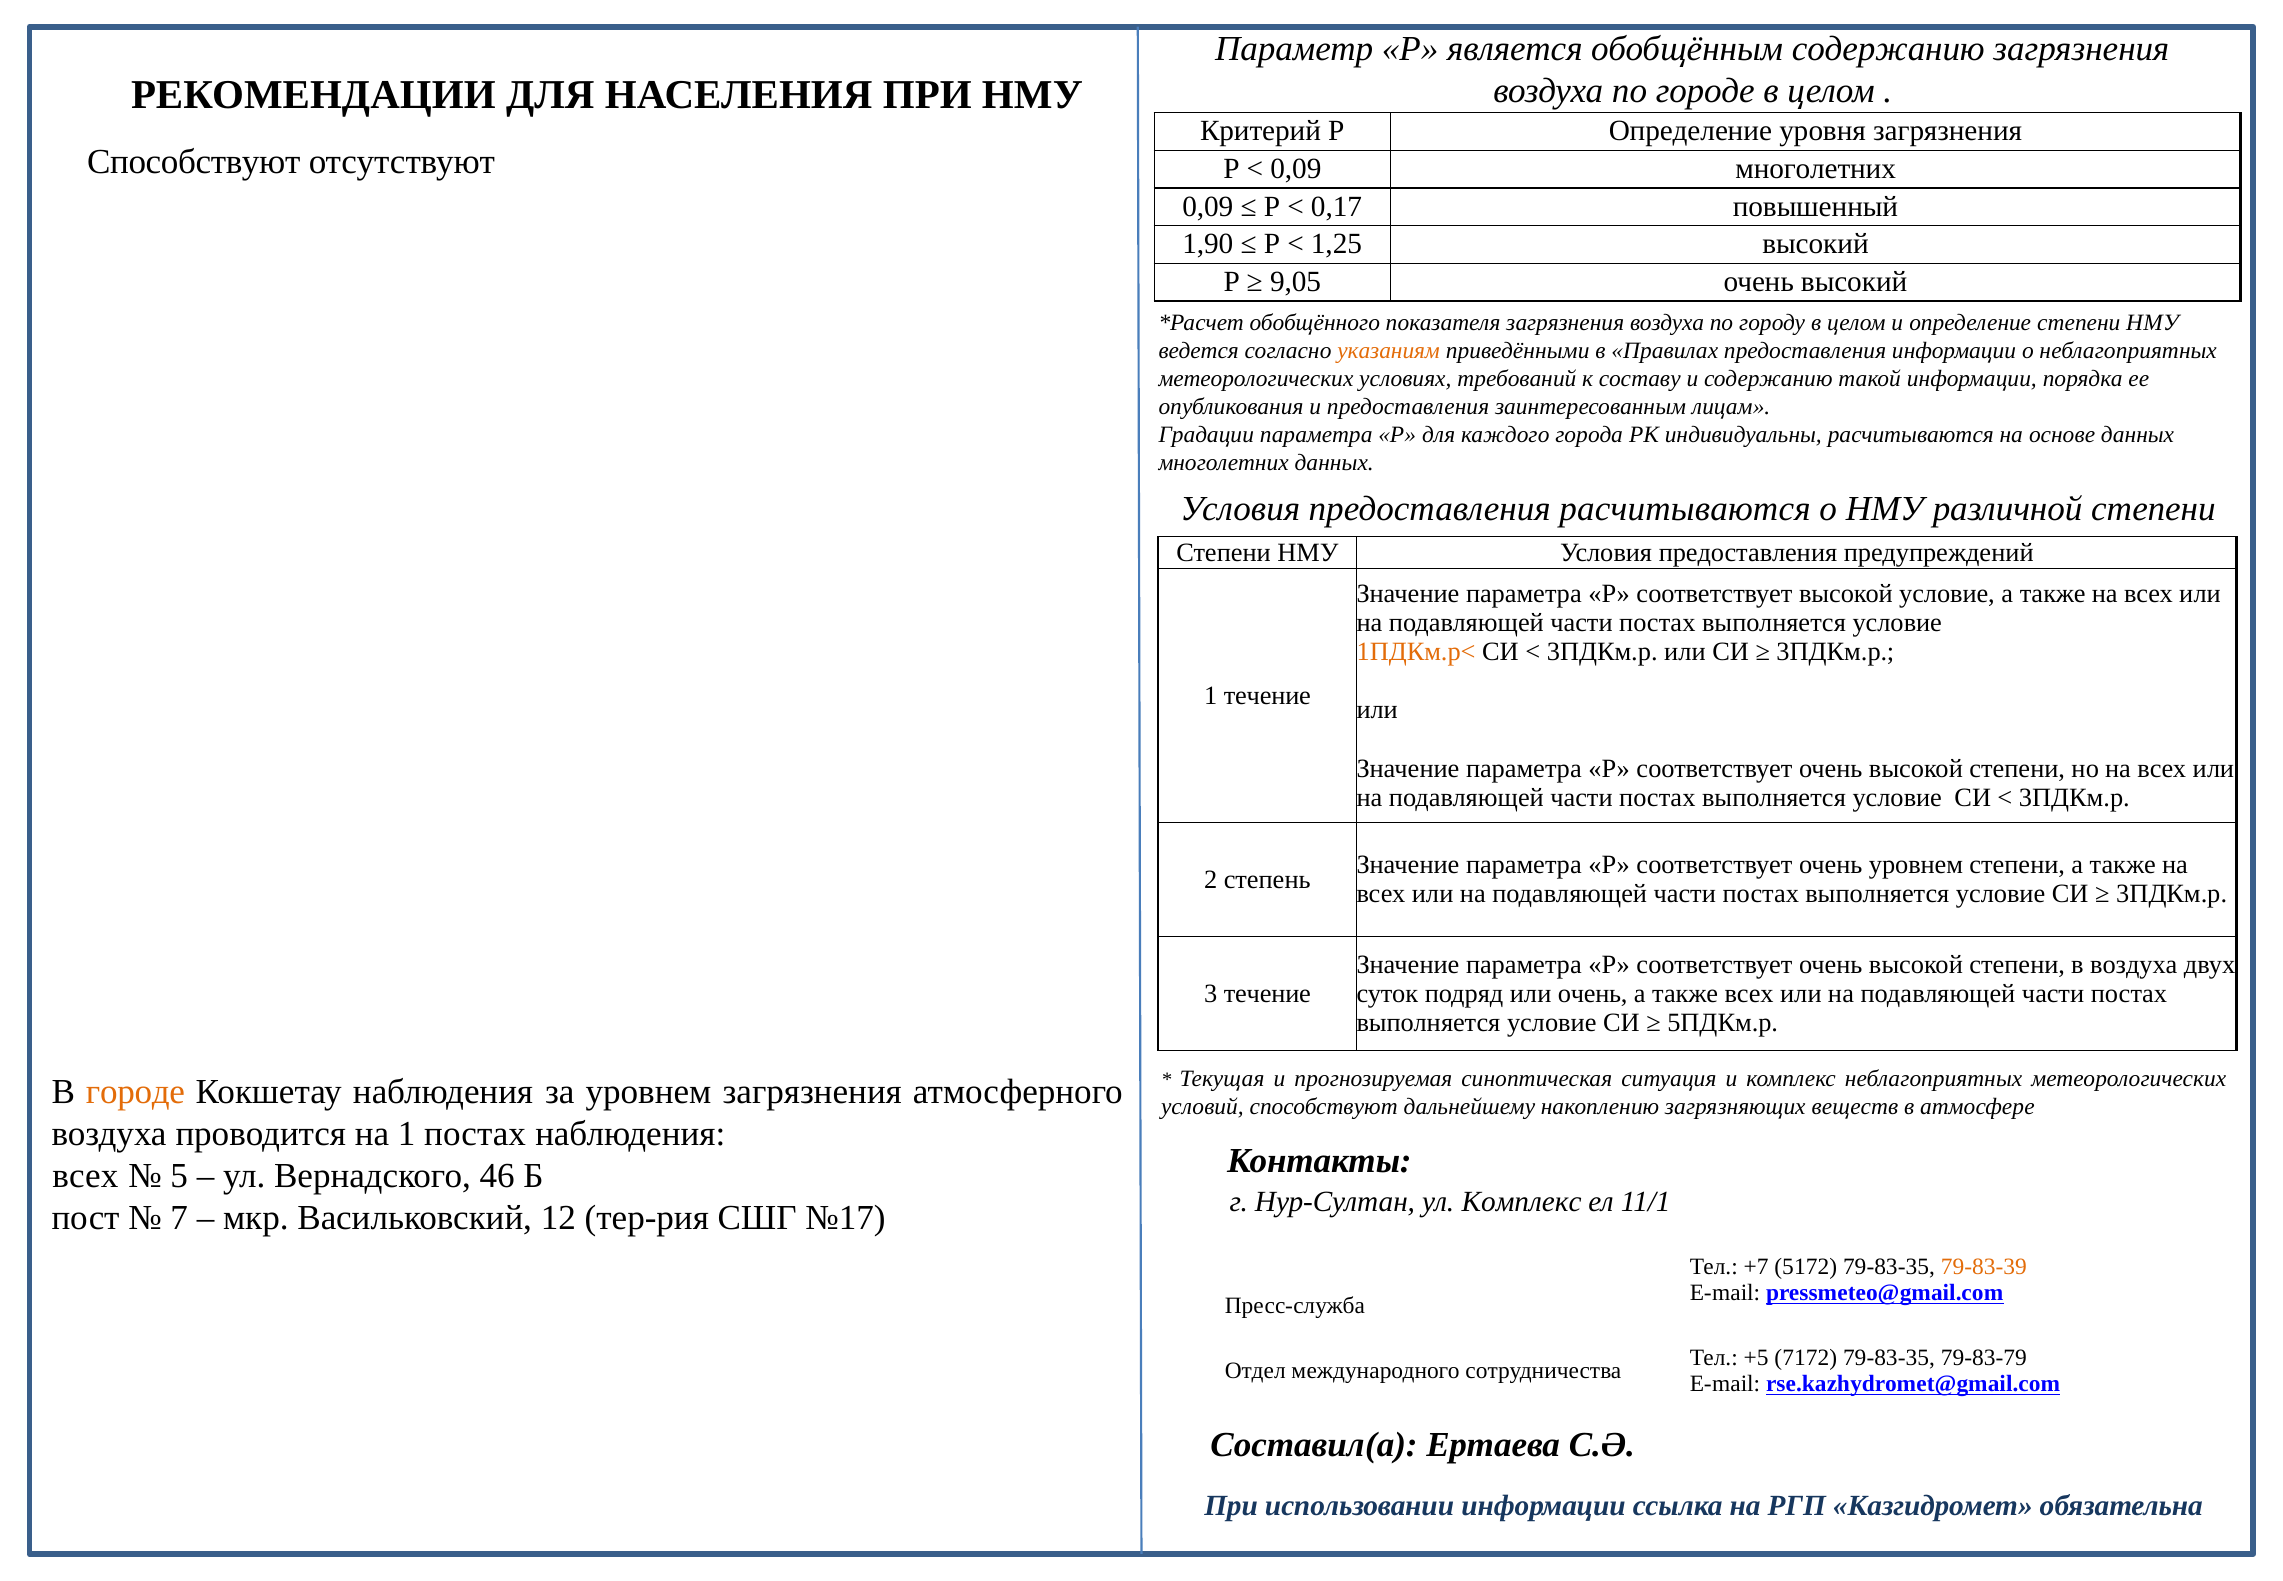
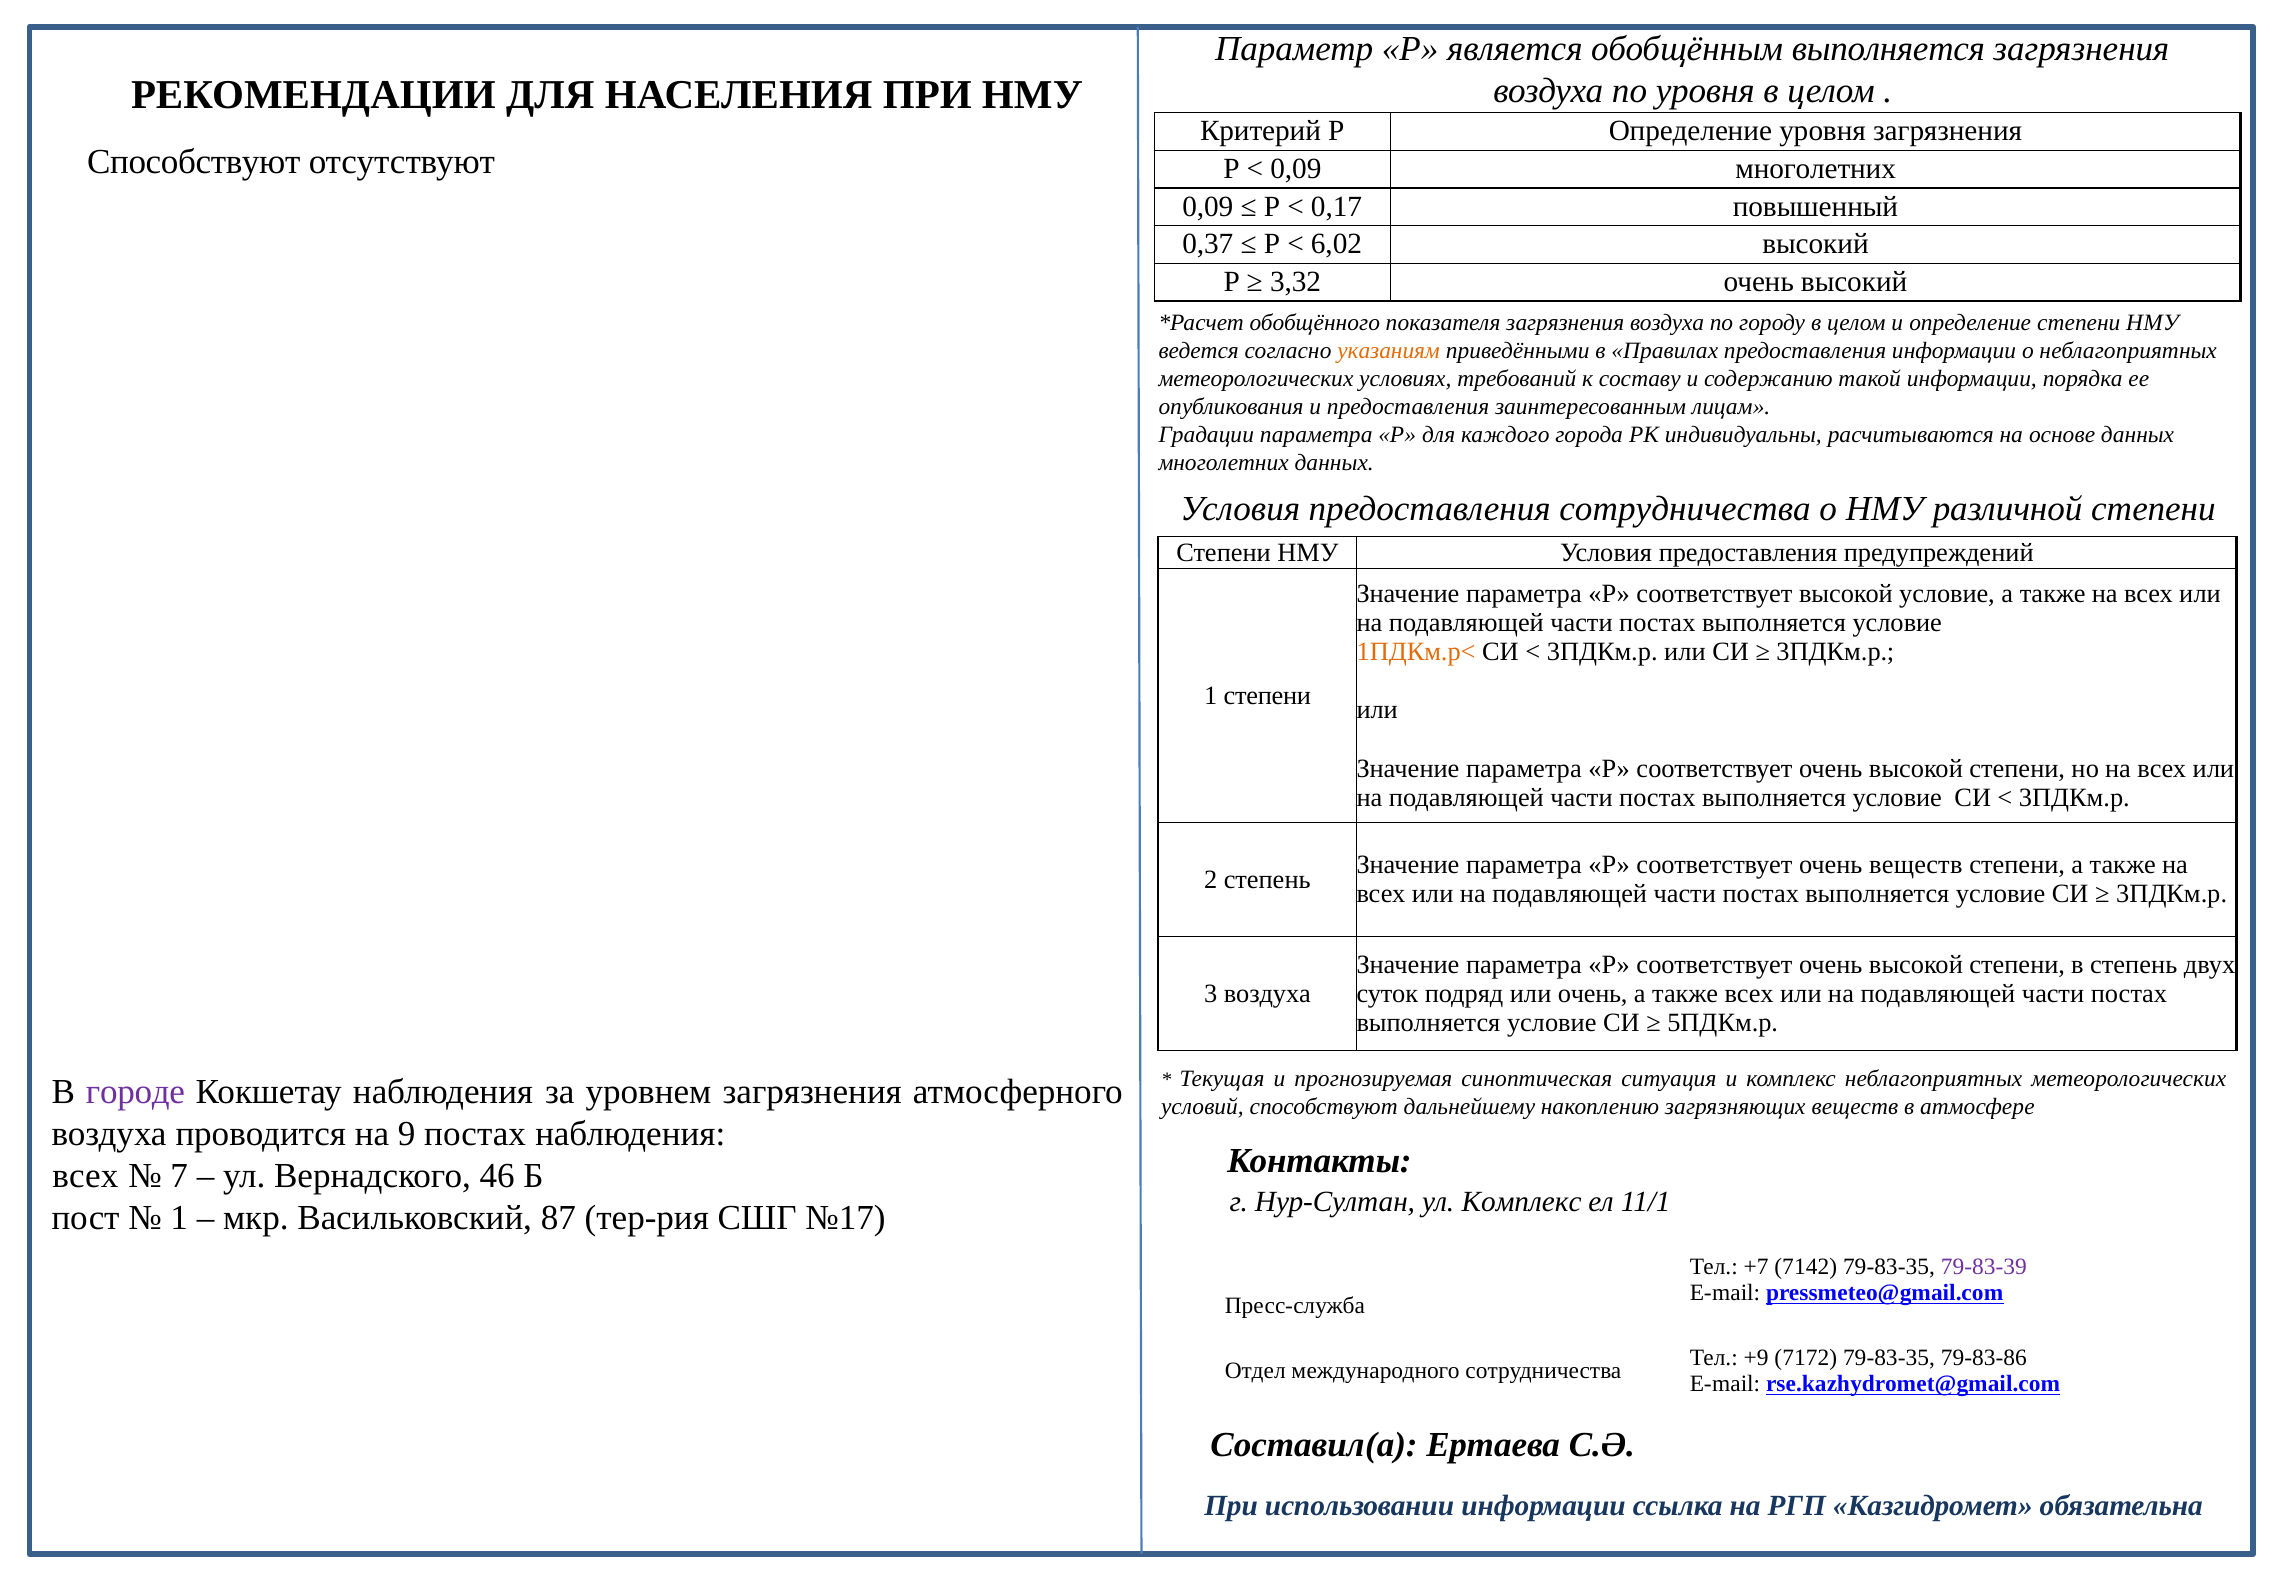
обобщённым содержанию: содержанию -> выполняется (1888, 49)
по городе: городе -> уровня (1705, 91)
1,90: 1,90 -> 0,37 (1208, 244)
1,25: 1,25 -> 6,02 (1336, 244)
9,05: 9,05 -> 3,32 (1296, 282)
предоставления расчитываются: расчитываются -> сотрудничества (1685, 509)
1 течение: течение -> степени (1267, 695)
очень уровнем: уровнем -> веществ (1916, 865)
в воздуха: воздуха -> степень (2134, 964)
3 течение: течение -> воздуха (1267, 993)
городе colour: orange -> purple (135, 1091)
на 1: 1 -> 9 (407, 1133)
5: 5 -> 7 (179, 1176)
7: 7 -> 1 (179, 1218)
12: 12 -> 87 (558, 1218)
5172: 5172 -> 7142 (1806, 1266)
79-83-39 colour: orange -> purple (1984, 1266)
+5: +5 -> +9 (1756, 1358)
79-83-79: 79-83-79 -> 79-83-86 (1984, 1358)
